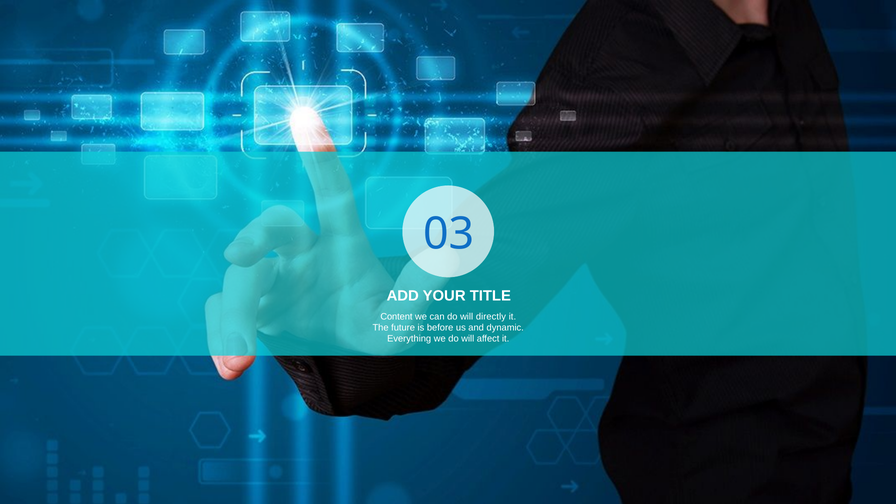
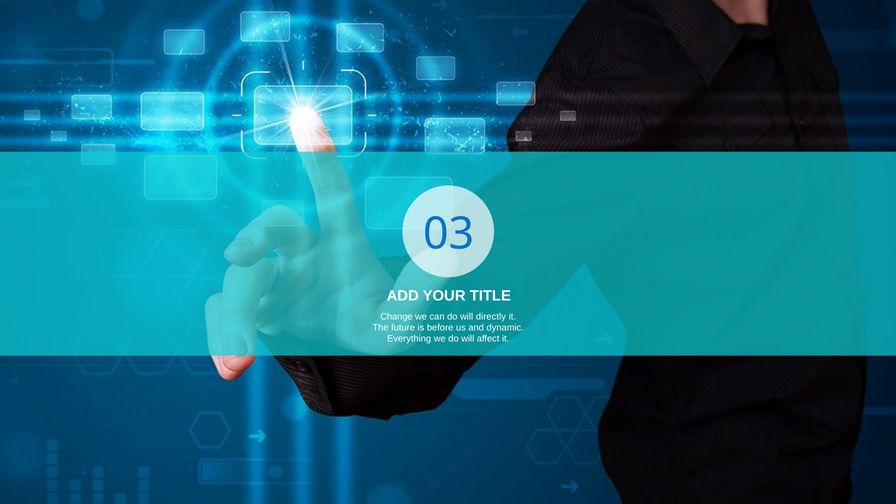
Content: Content -> Change (396, 316)
